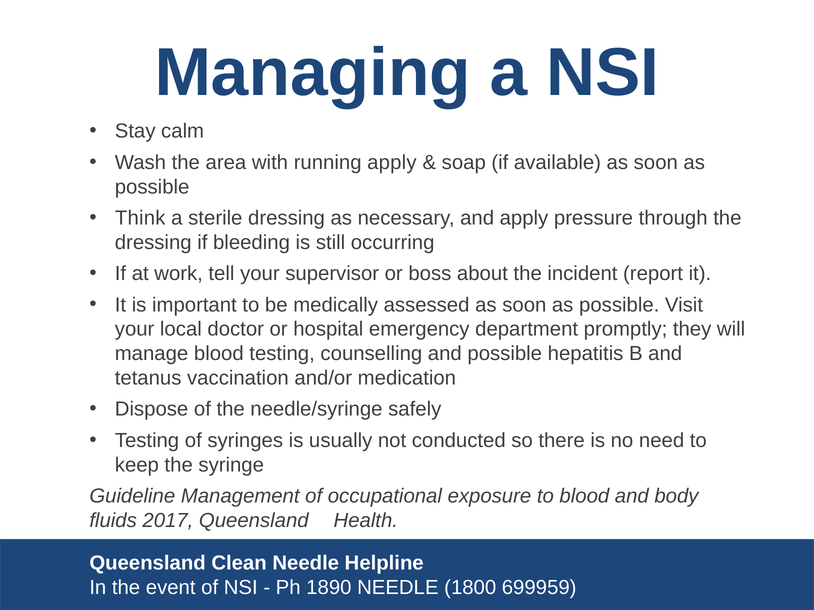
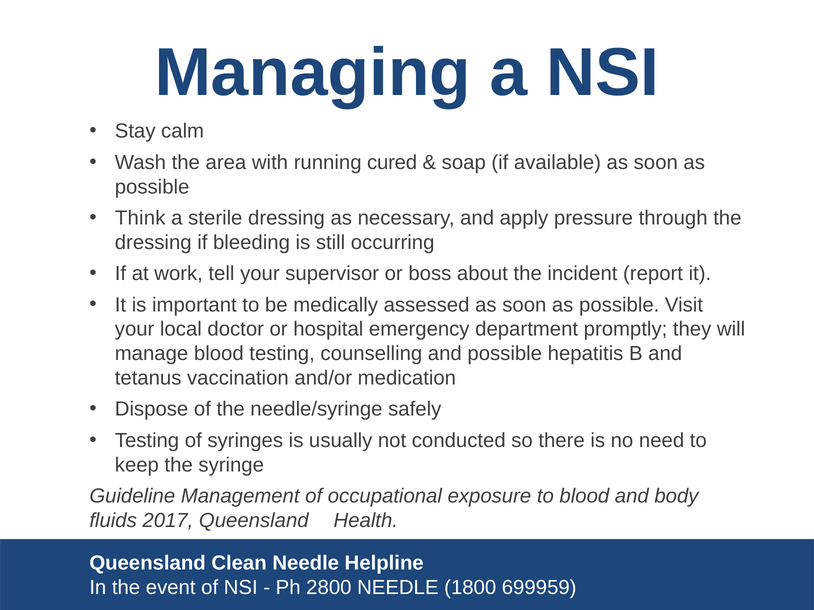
running apply: apply -> cured (392, 163)
1890: 1890 -> 2800 (329, 588)
